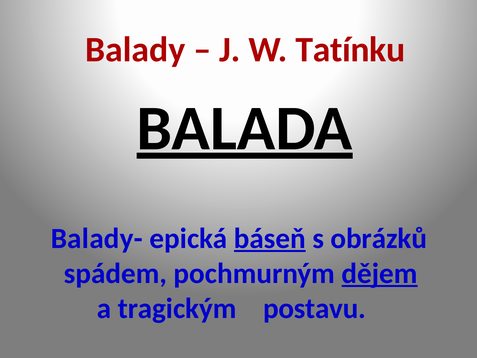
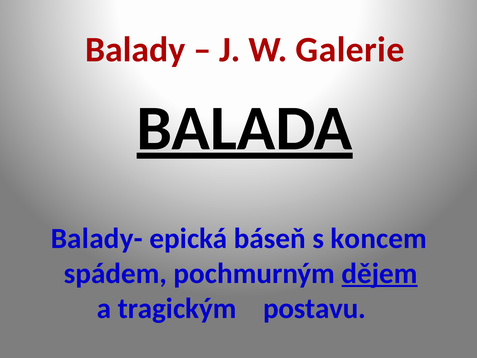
Tatínku: Tatínku -> Galerie (350, 50)
báseň underline: present -> none (270, 238)
obrázků: obrázků -> koncem (379, 238)
